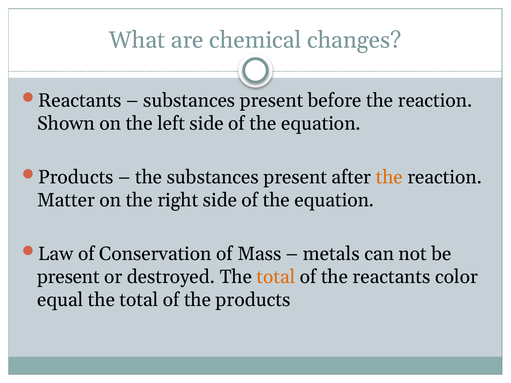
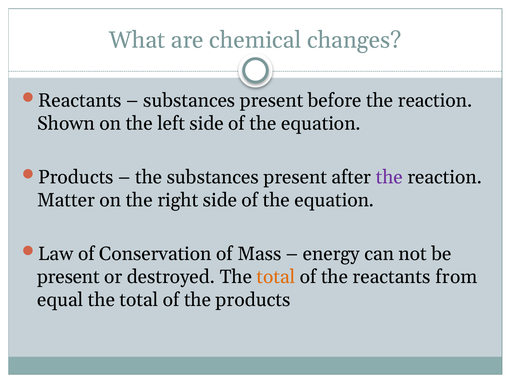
the colour: orange -> purple (389, 177)
metals: metals -> energy (331, 254)
color: color -> from (456, 277)
